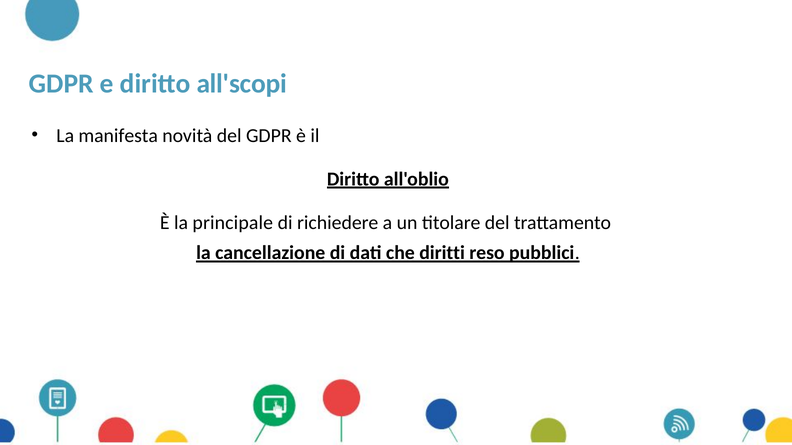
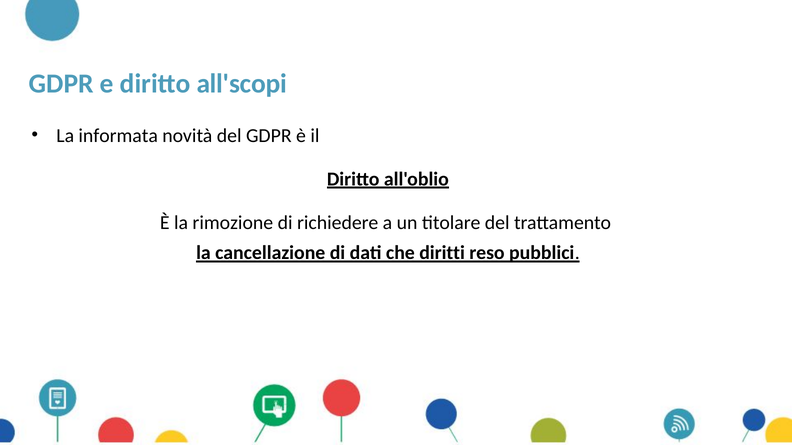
manifesta: manifesta -> informata (118, 136)
principale: principale -> rimozione (233, 223)
